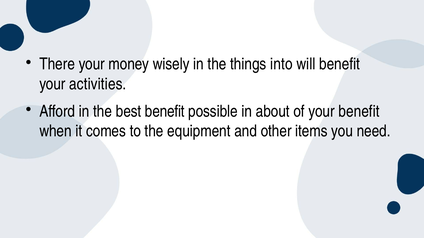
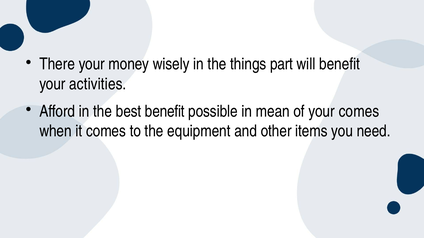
into: into -> part (282, 64)
about: about -> mean (273, 111)
your benefit: benefit -> comes (359, 111)
